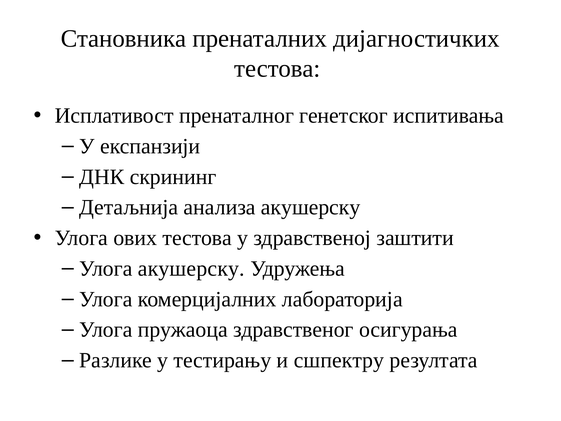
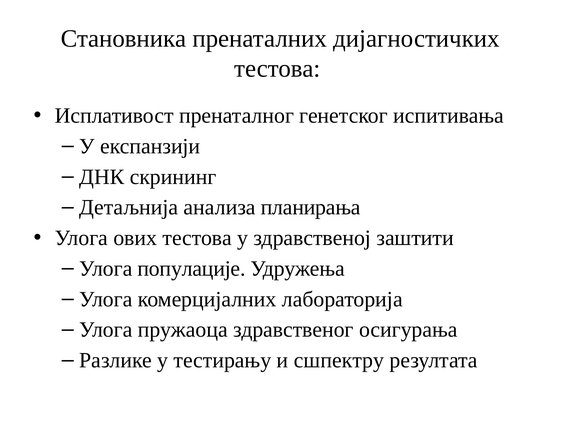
анализа акушерску: акушерску -> планирања (311, 207)
Улога акушерску: акушерску -> популације (192, 268)
